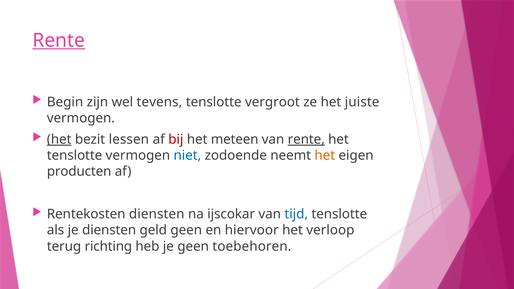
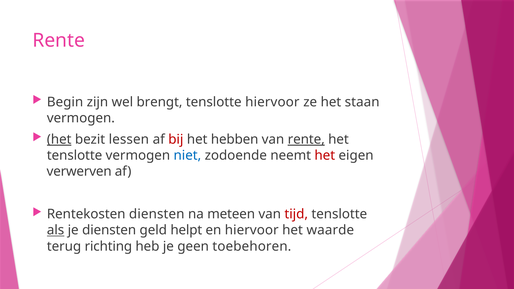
Rente underline: present -> none (59, 41)
tevens: tevens -> brengt (160, 102)
tenslotte vergroot: vergroot -> hiervoor (272, 102)
juiste: juiste -> staan (362, 102)
meteen: meteen -> hebben (235, 139)
het colour: orange -> red (325, 155)
producten: producten -> verwerven (79, 171)
ijscokar: ijscokar -> meteen (231, 214)
tijd colour: blue -> red (296, 214)
als underline: none -> present (56, 230)
geld geen: geen -> helpt (186, 230)
verloop: verloop -> waarde (330, 230)
